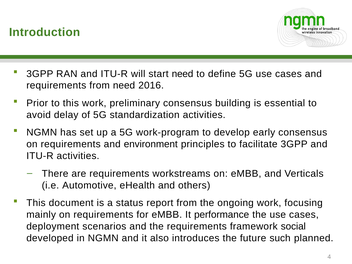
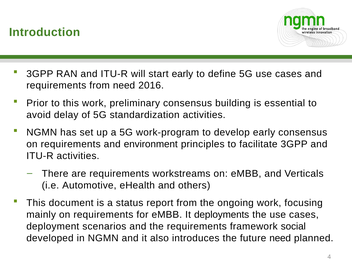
start need: need -> early (182, 74)
performance: performance -> deployments (222, 215)
future such: such -> need (280, 238)
